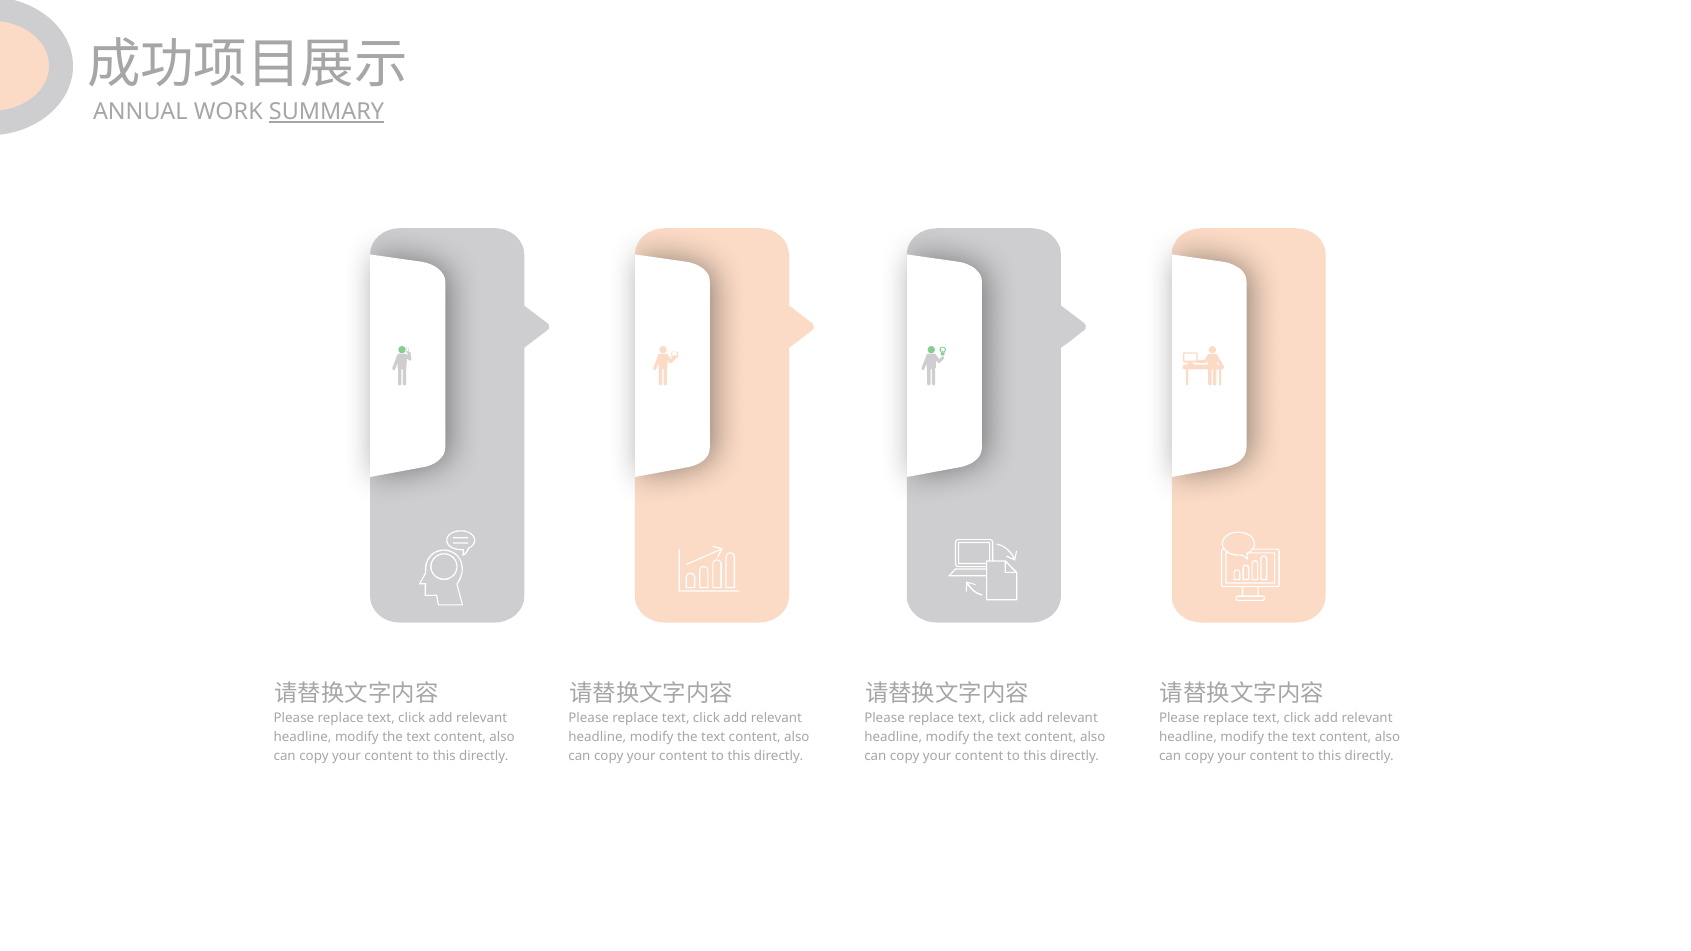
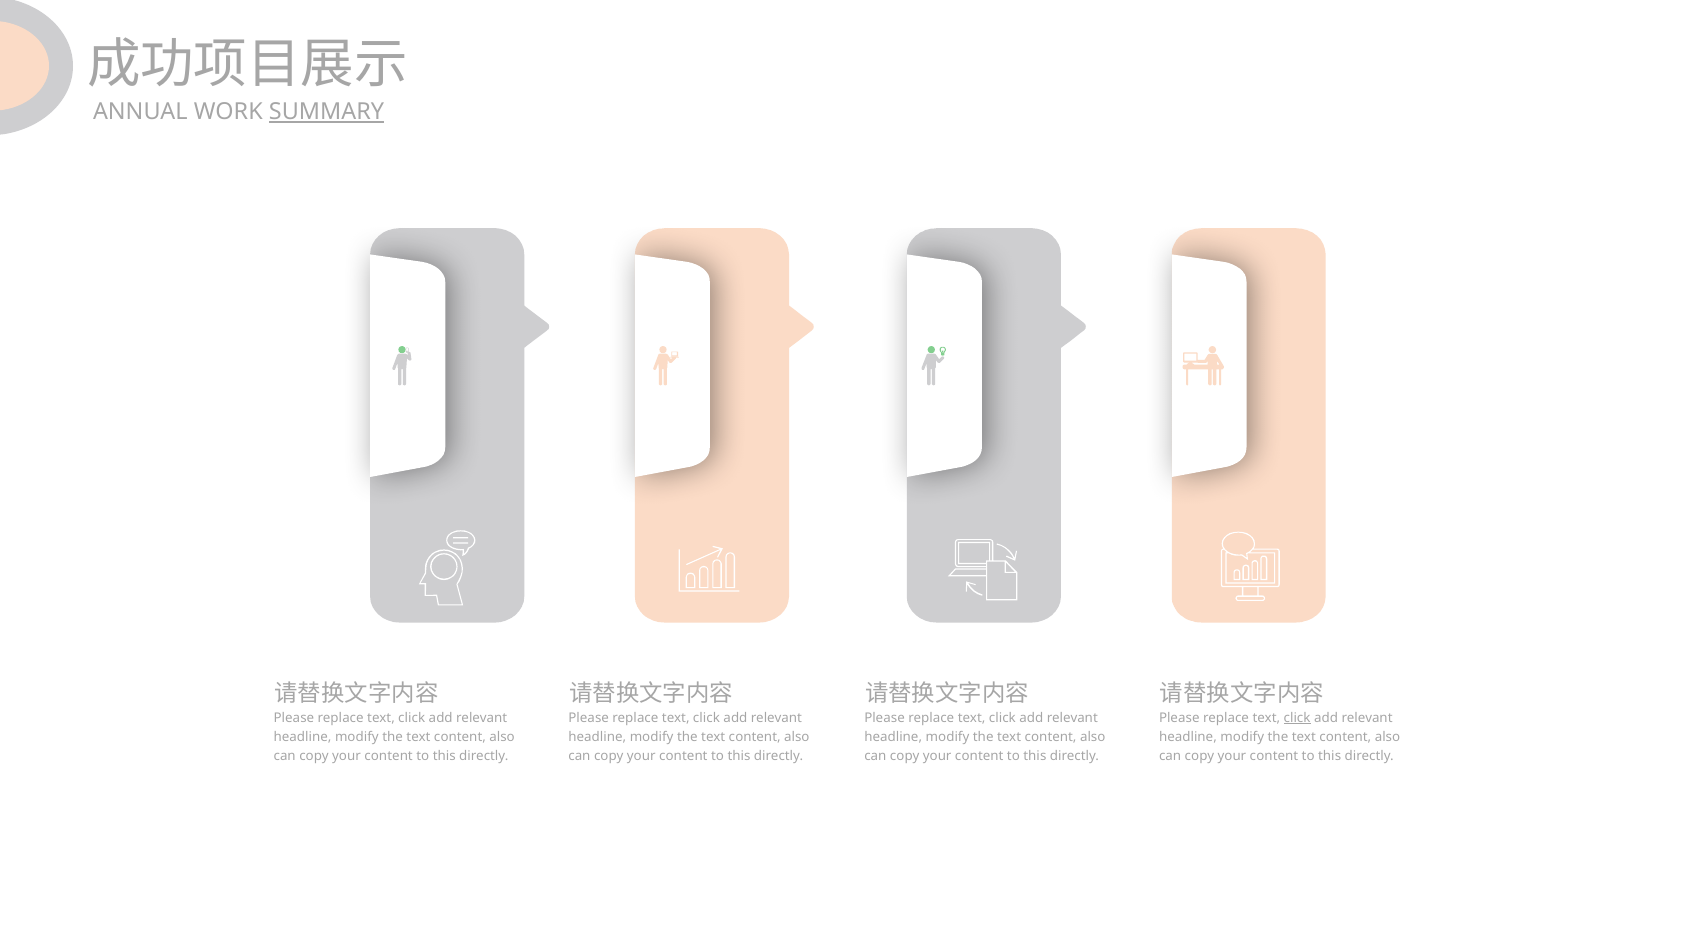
click underline: none -> present (1297, 718)
